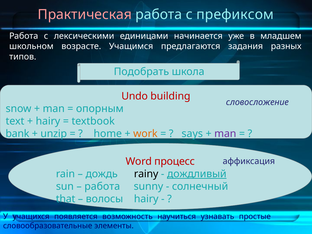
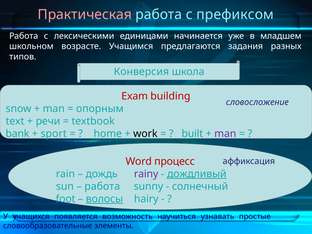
Подобрать: Подобрать -> Конверсия (141, 72)
Undo: Undo -> Exam (135, 96)
hairy: hairy -> речи (48, 121)
unzip: unzip -> sport (54, 134)
work colour: orange -> black (145, 134)
says: says -> built (192, 134)
rainy colour: black -> purple (146, 174)
that: that -> foot (66, 199)
волосы underline: none -> present (104, 199)
